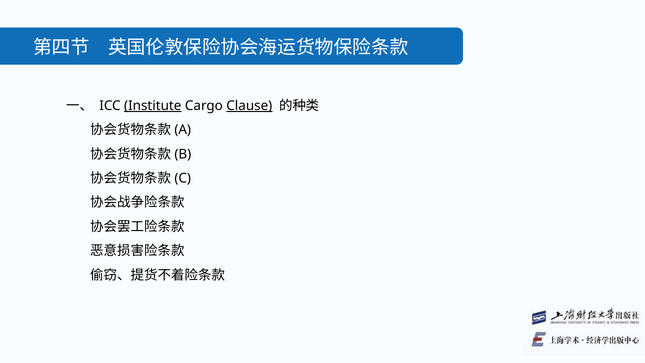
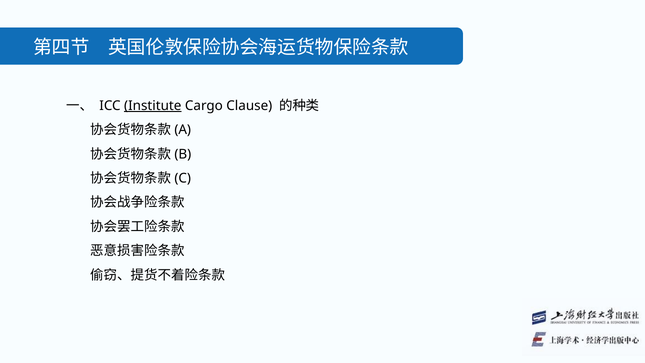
Clause underline: present -> none (249, 106)
